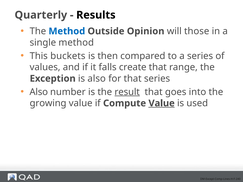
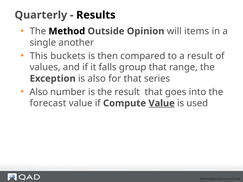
Method colour: blue -> black (67, 31)
those: those -> items (197, 31)
single method: method -> another (76, 43)
a series: series -> result (200, 56)
create: create -> group (133, 67)
result underline: present -> none (127, 92)
growing: growing -> forecast (48, 103)
